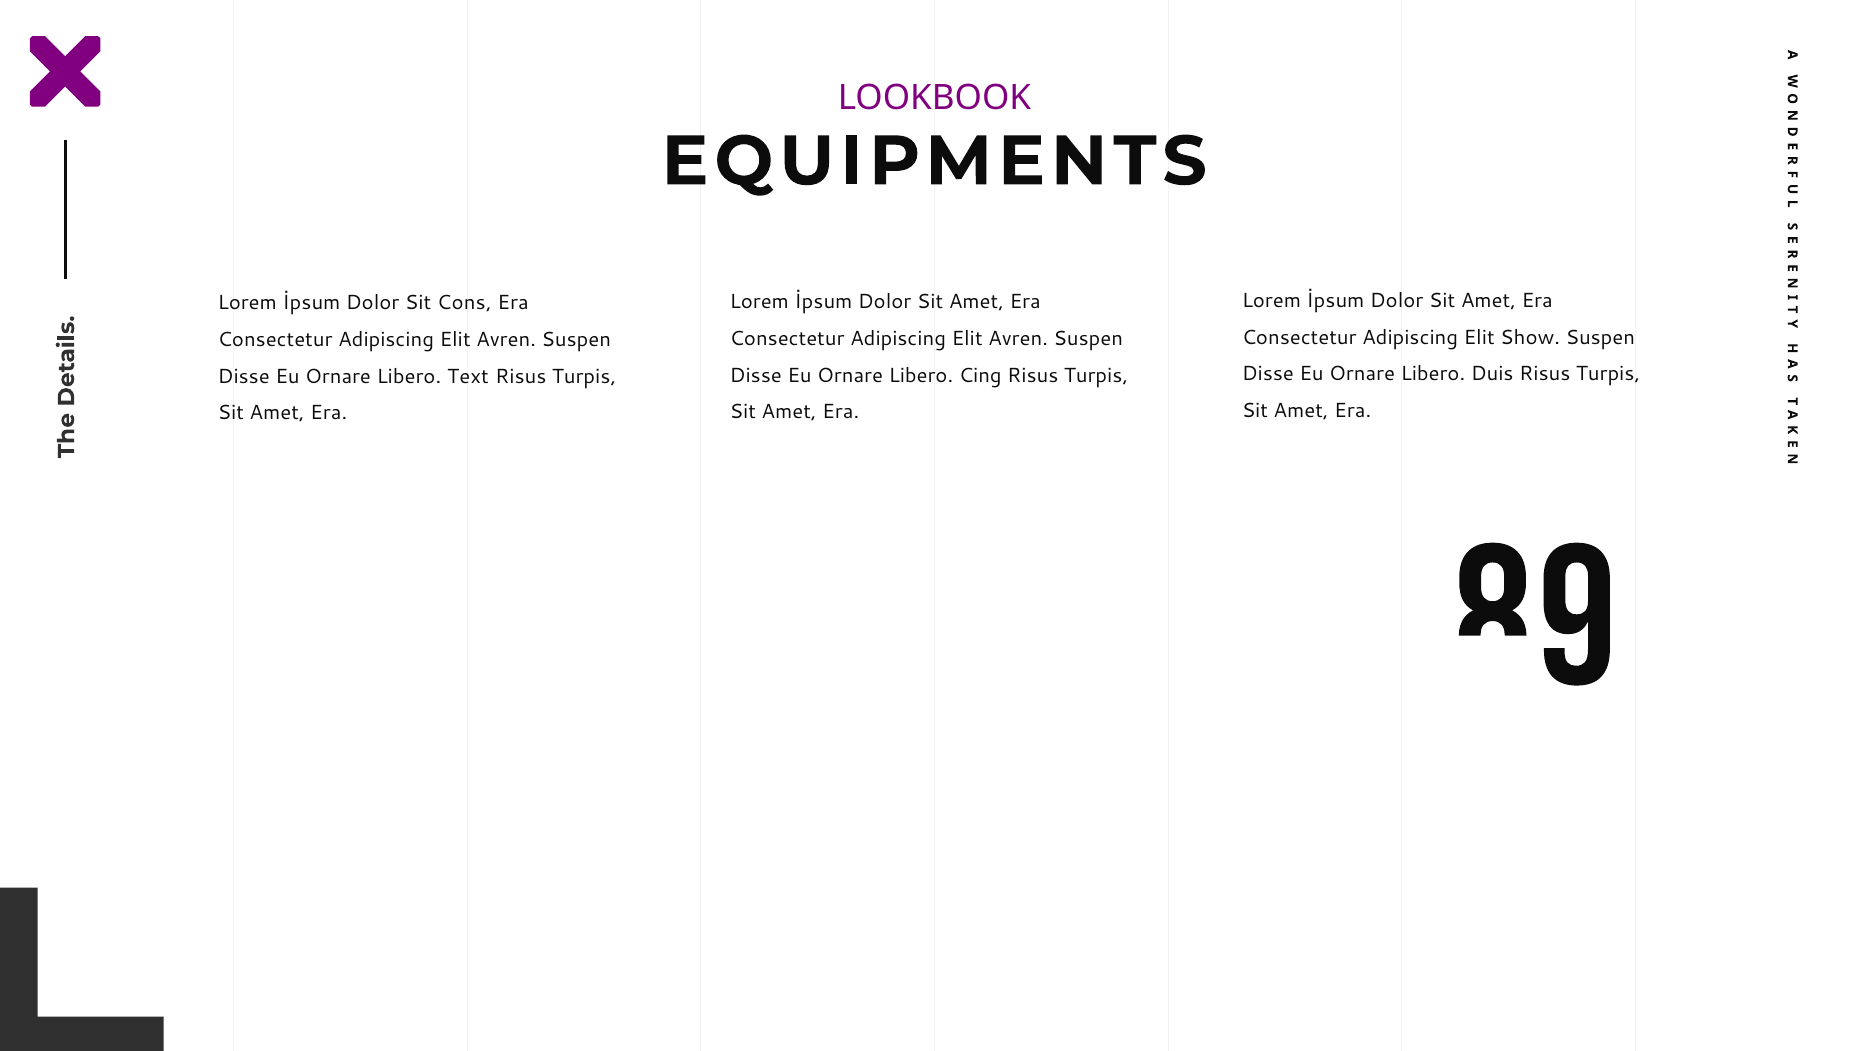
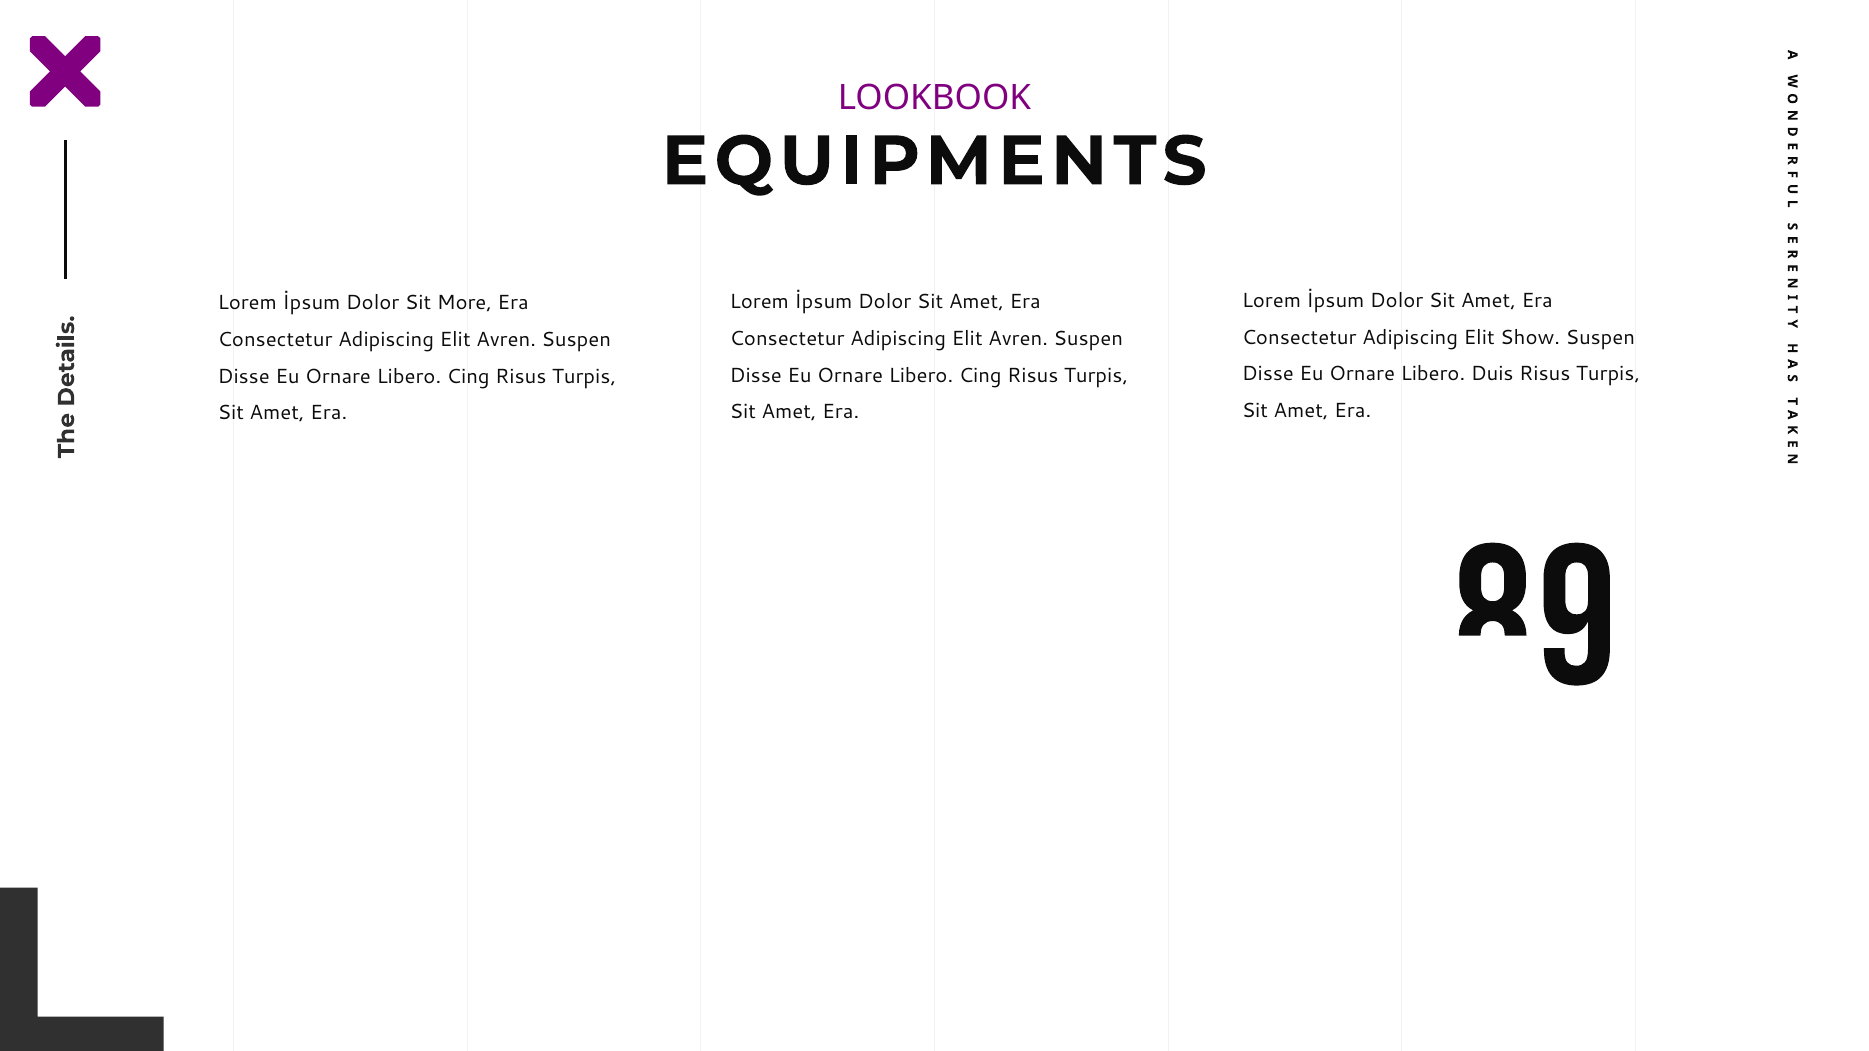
Cons: Cons -> More (464, 303)
Text: Text -> Cing (468, 377)
